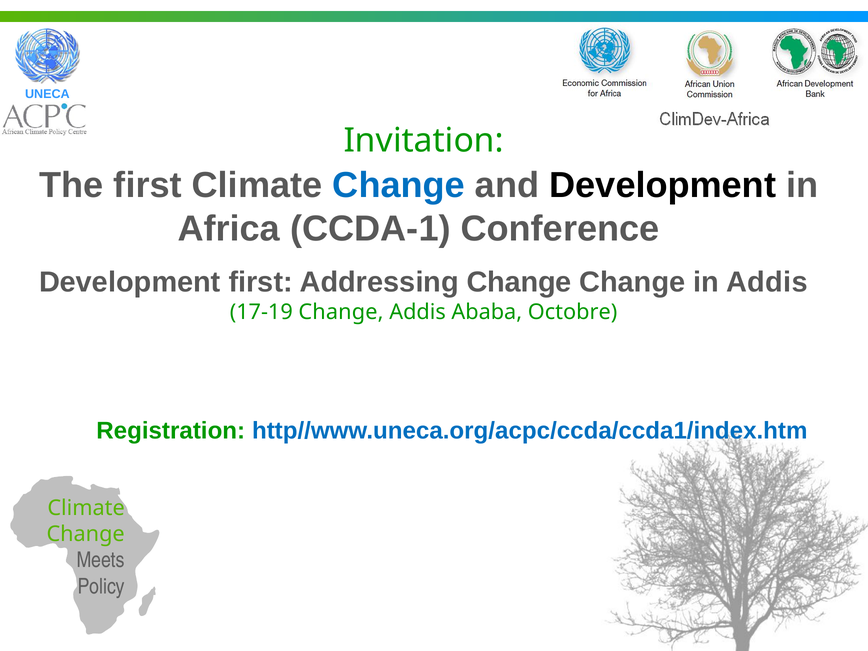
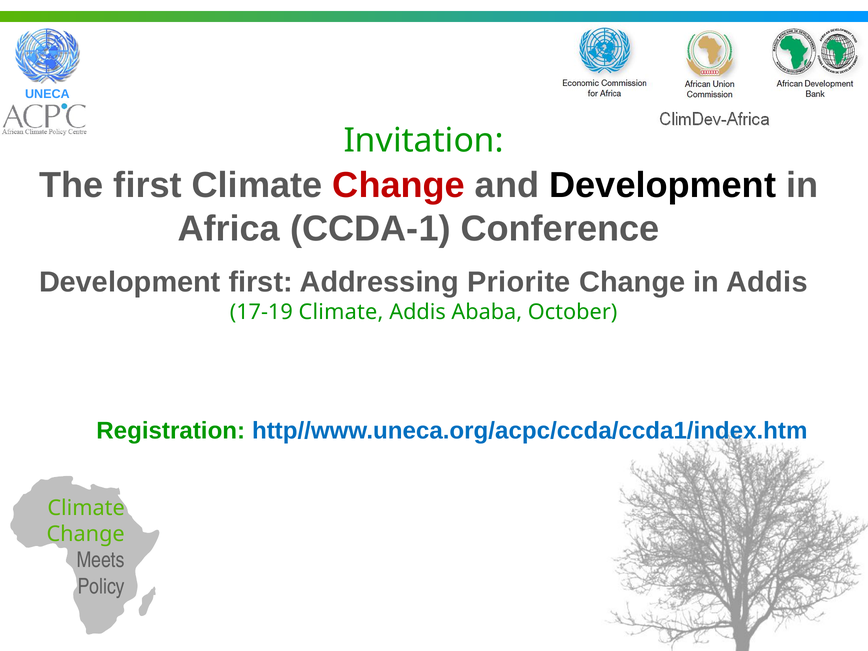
Change colour: blue -> red (399, 185)
Addressing Change: Change -> Priorite (519, 282)
17-19 Change: Change -> Climate (341, 312)
Octobre: Octobre -> October (573, 312)
